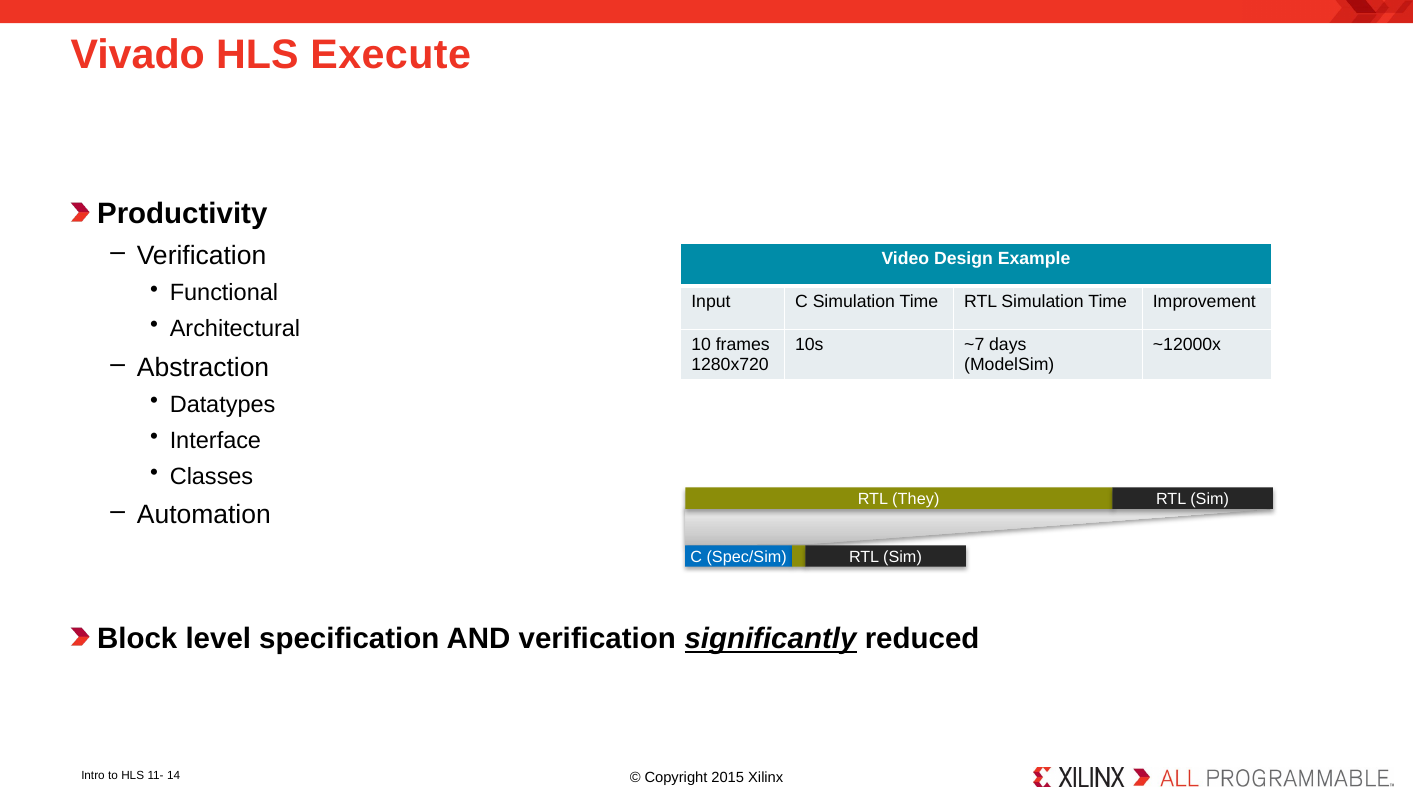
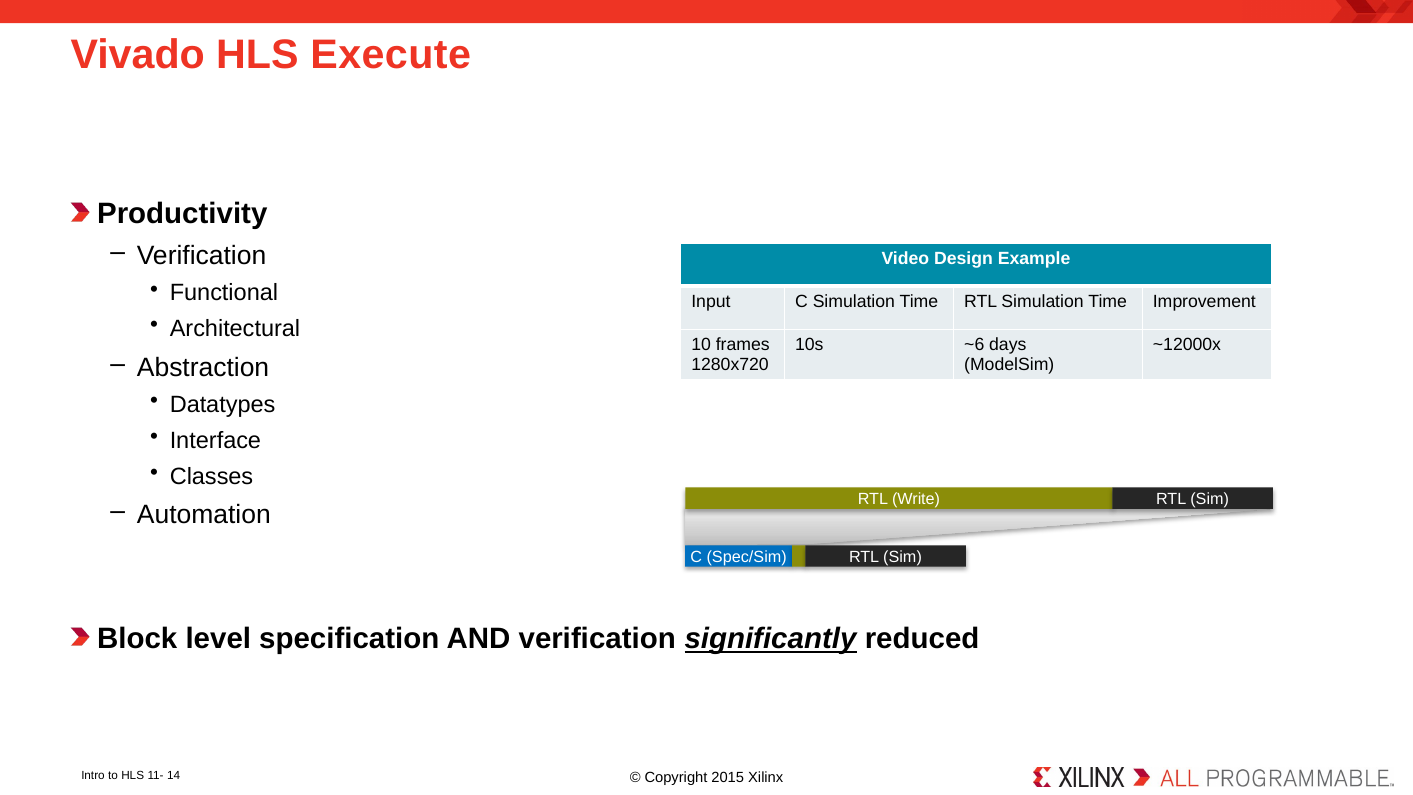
~7: ~7 -> ~6 (974, 345)
They: They -> Write (916, 499)
